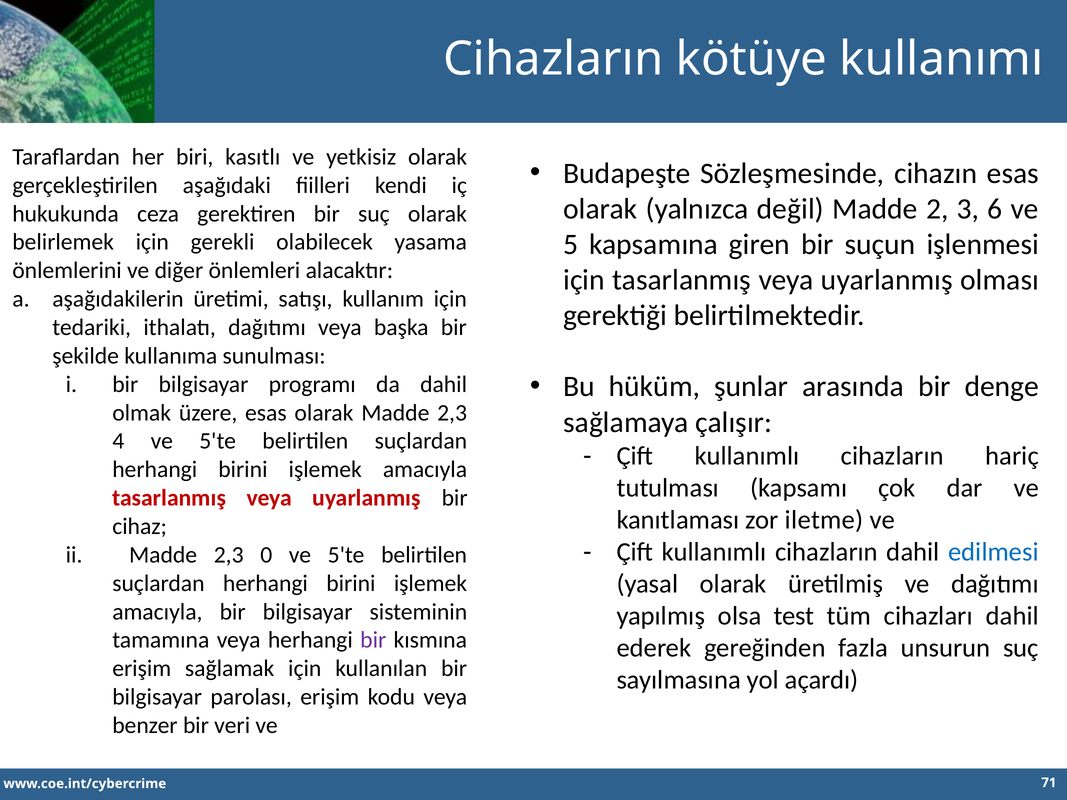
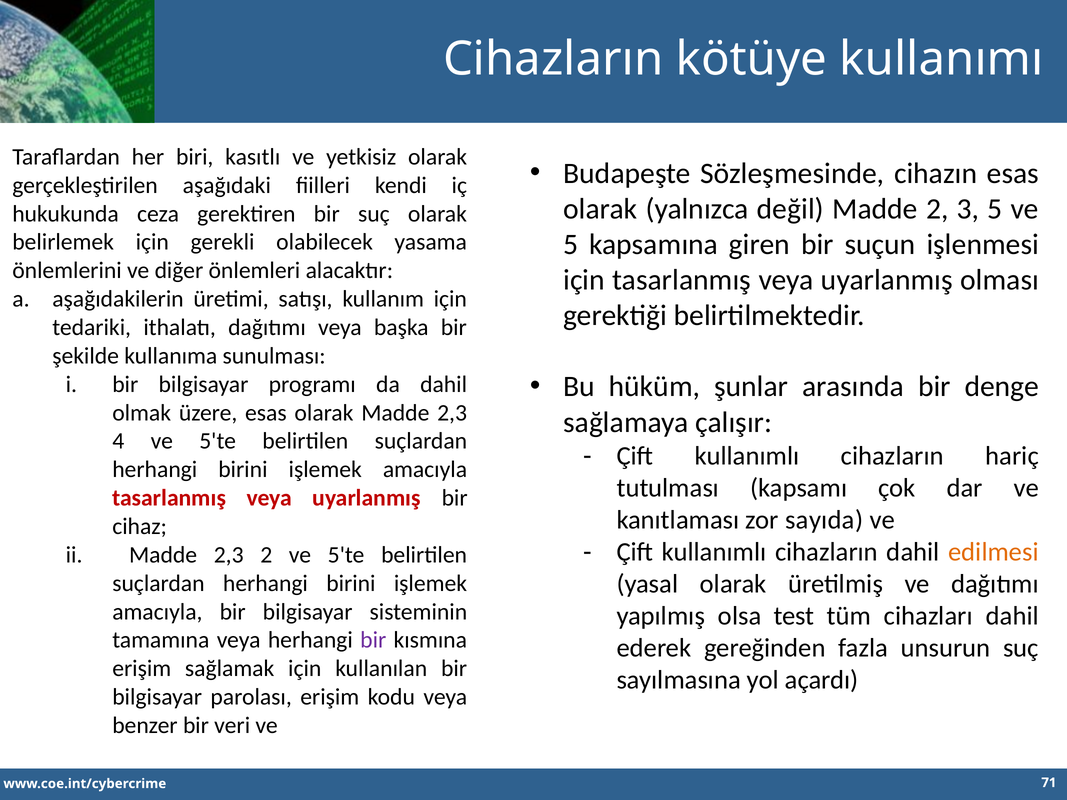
3 6: 6 -> 5 (995, 209)
iletme: iletme -> sayıda (824, 520)
edilmesi colour: blue -> orange (993, 552)
2,3 0: 0 -> 2 (266, 555)
